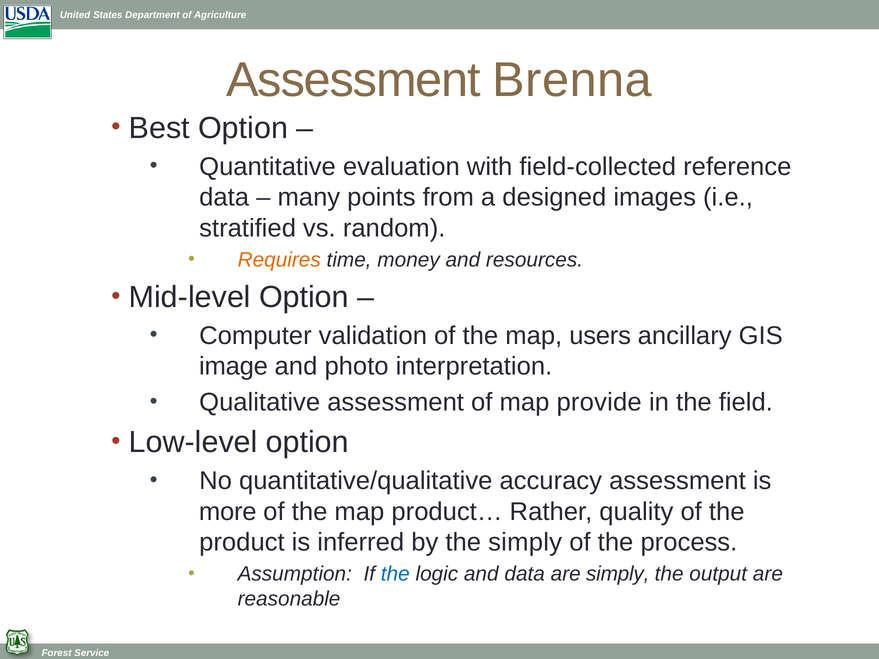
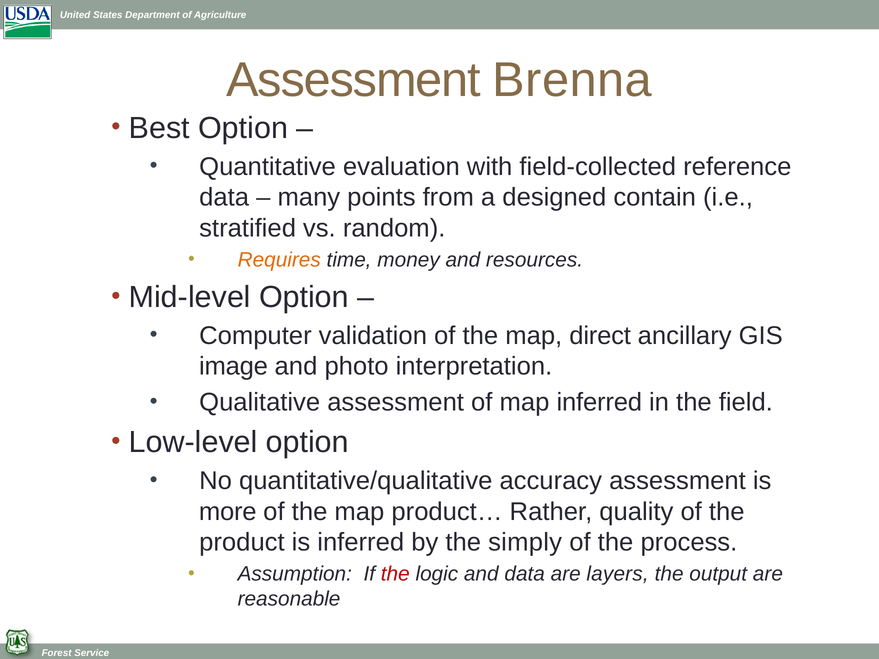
images: images -> contain (655, 197)
users: users -> direct (600, 336)
map provide: provide -> inferred (599, 402)
the colour: blue -> red (395, 574)
are simply: simply -> layers (618, 574)
